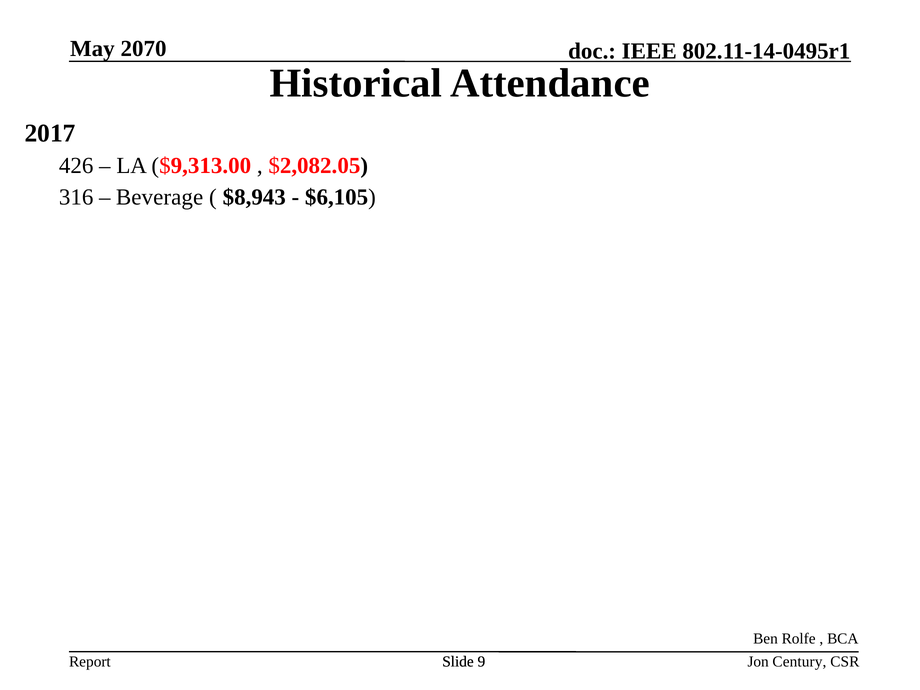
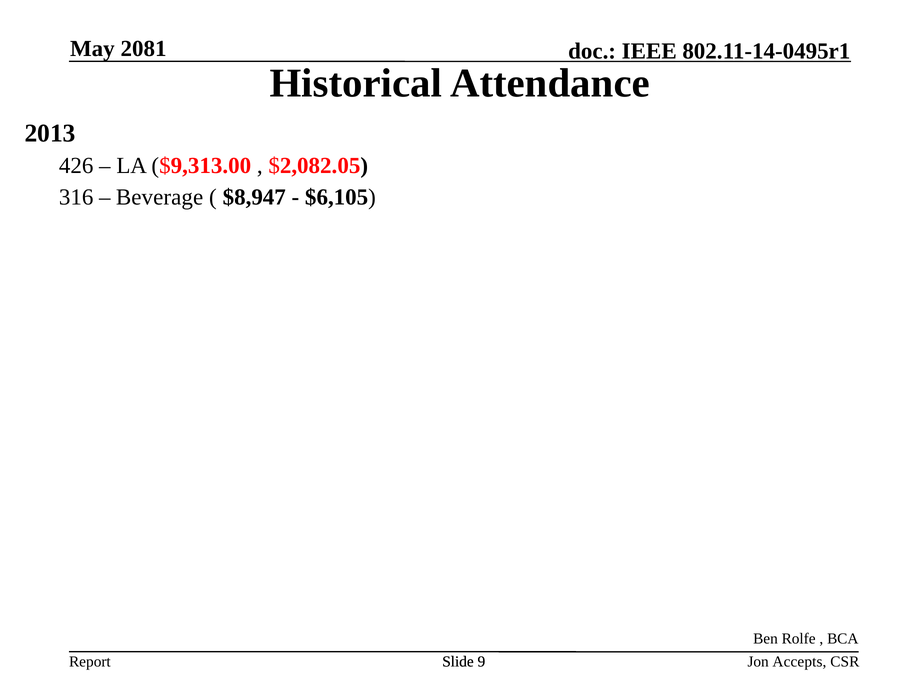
2070: 2070 -> 2081 (144, 49)
2017: 2017 -> 2013 (50, 133)
$8,943: $8,943 -> $8,947 (254, 197)
Century: Century -> Accepts (799, 662)
